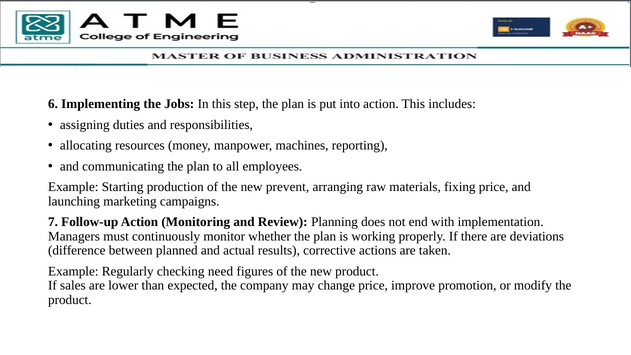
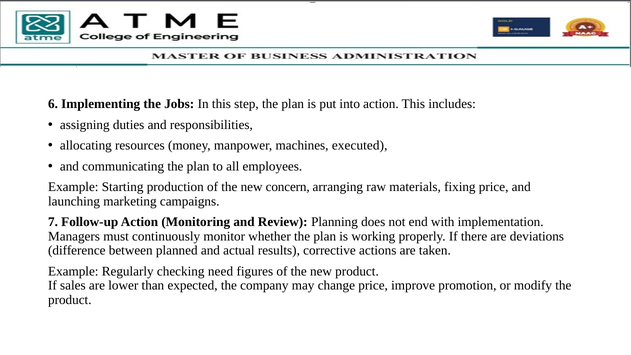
reporting: reporting -> executed (360, 145)
prevent: prevent -> concern (288, 187)
